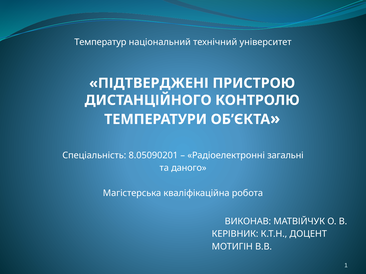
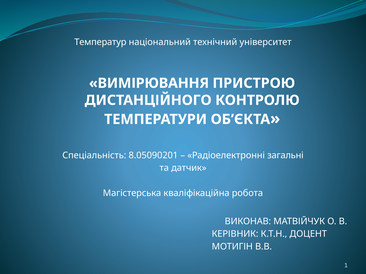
ПІДТВЕРДЖЕНІ: ПІДТВЕРДЖЕНІ -> ВИМІРЮВАННЯ (149, 83)
даного: даного -> датчик (189, 168)
